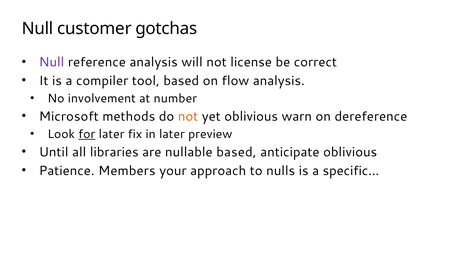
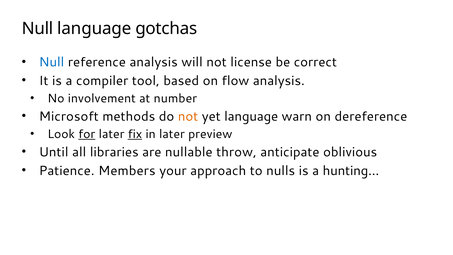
Null customer: customer -> language (94, 28)
Null colour: purple -> blue (52, 62)
yet oblivious: oblivious -> language (251, 116)
fix underline: none -> present (135, 134)
nullable based: based -> throw (236, 152)
specific…: specific… -> hunting… (351, 171)
